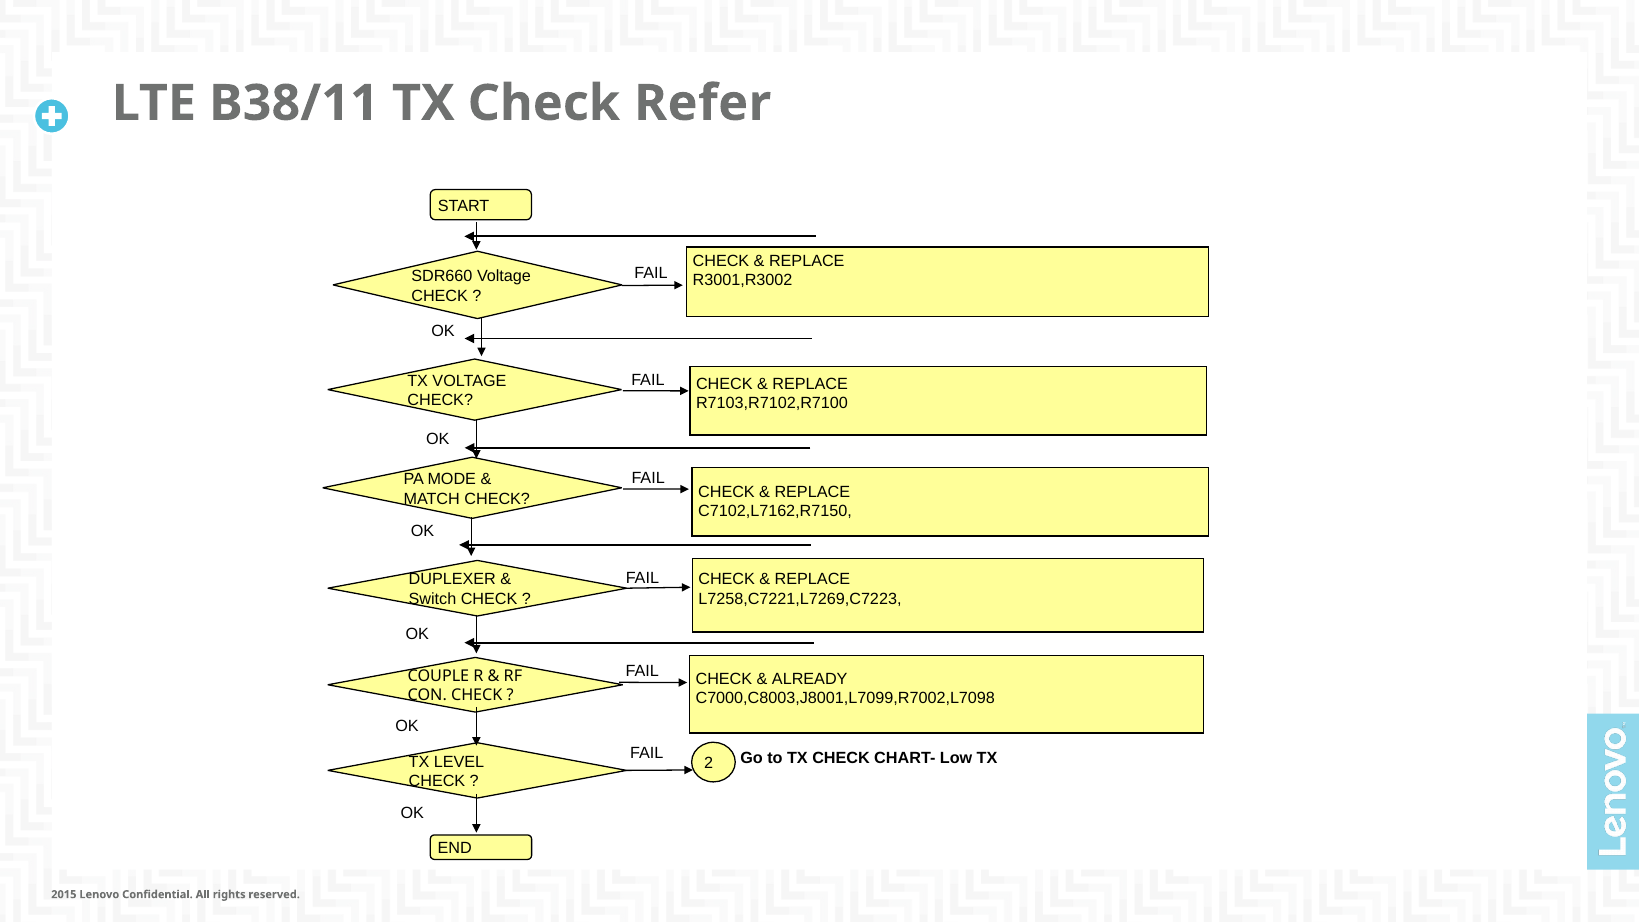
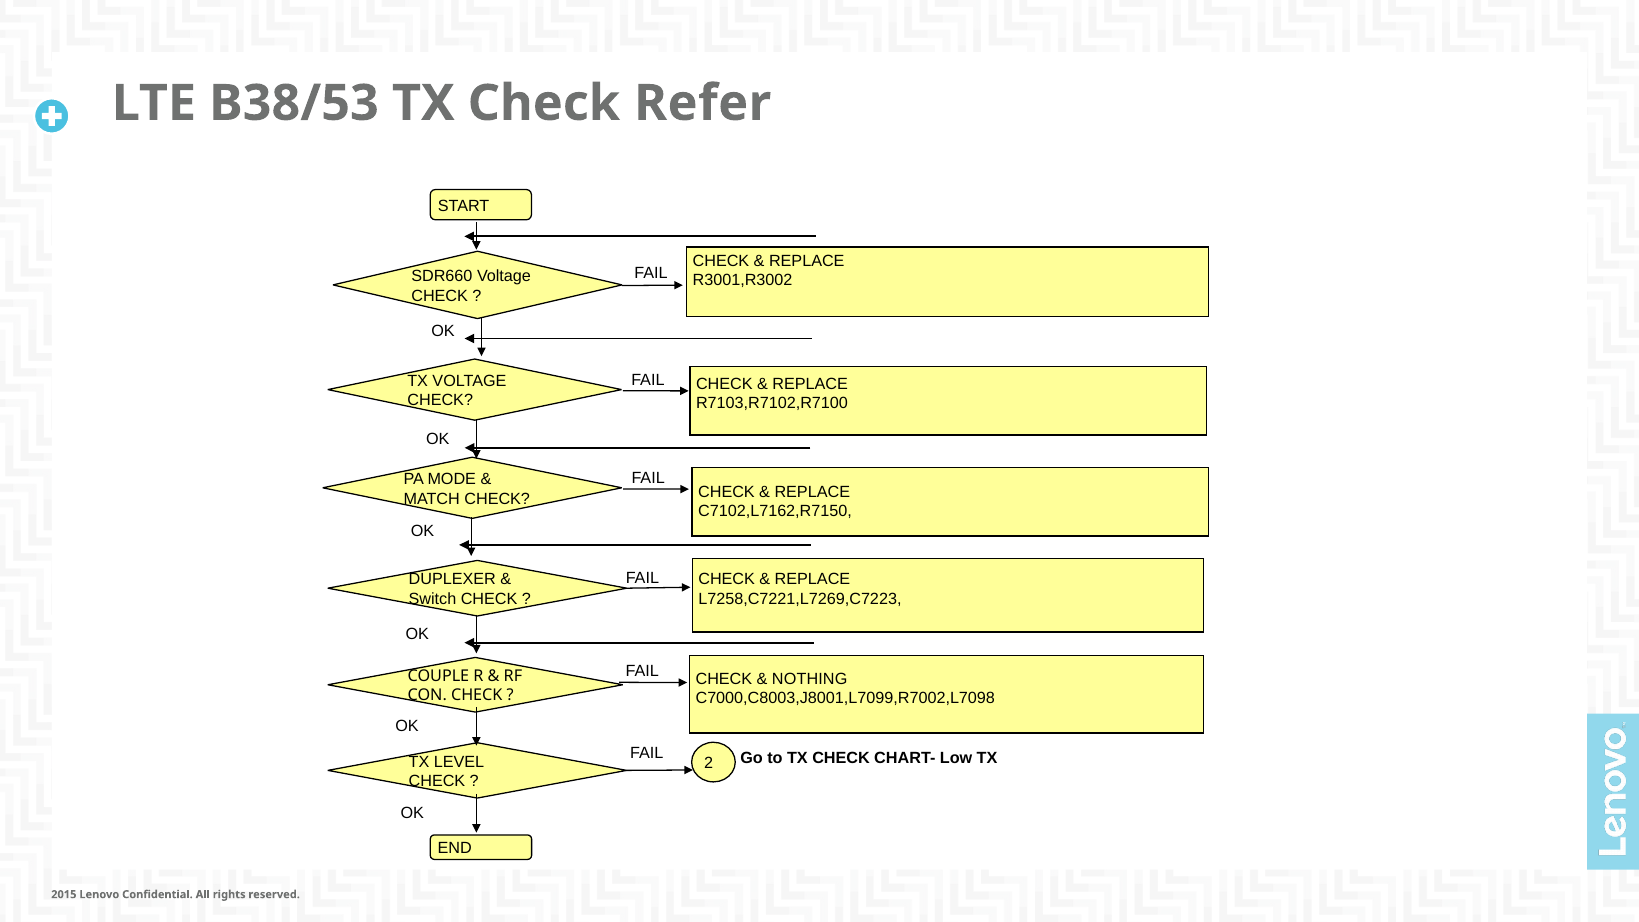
B38/11: B38/11 -> B38/53 (294, 103)
ALREADY: ALREADY -> NOTHING (810, 679)
